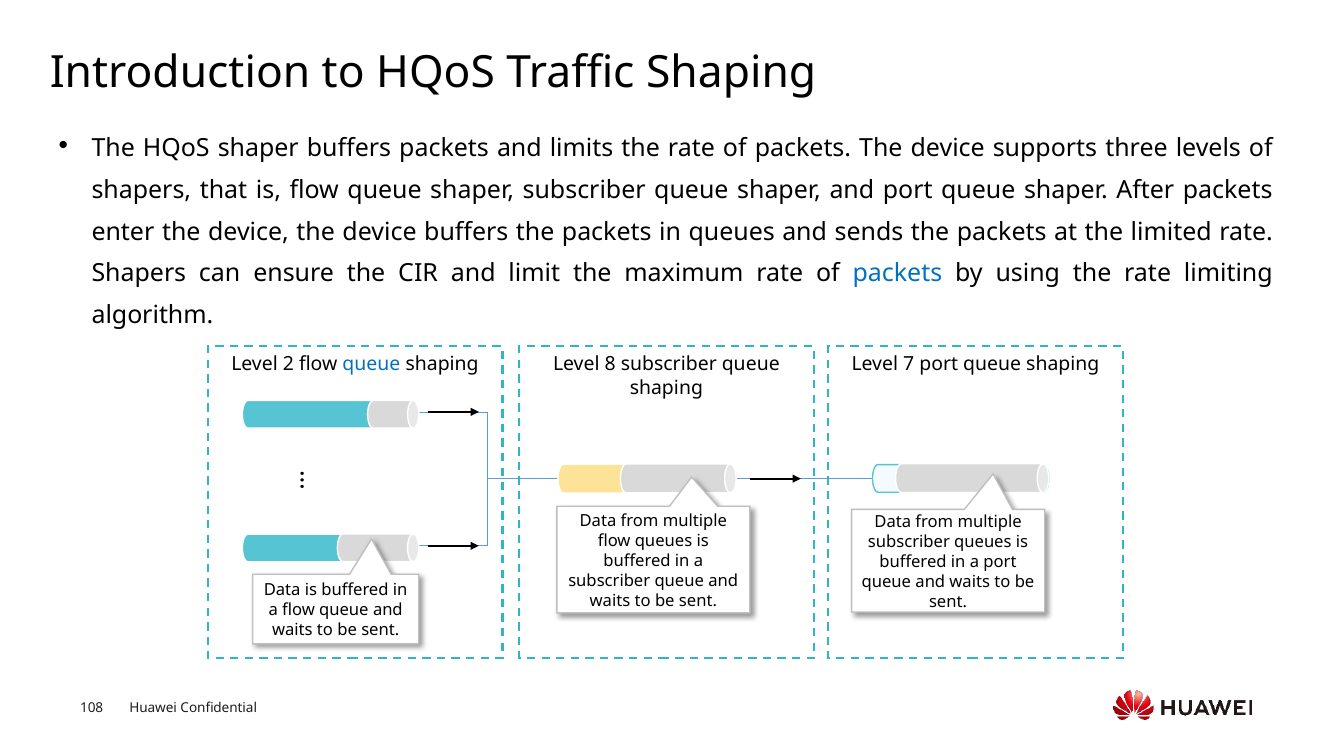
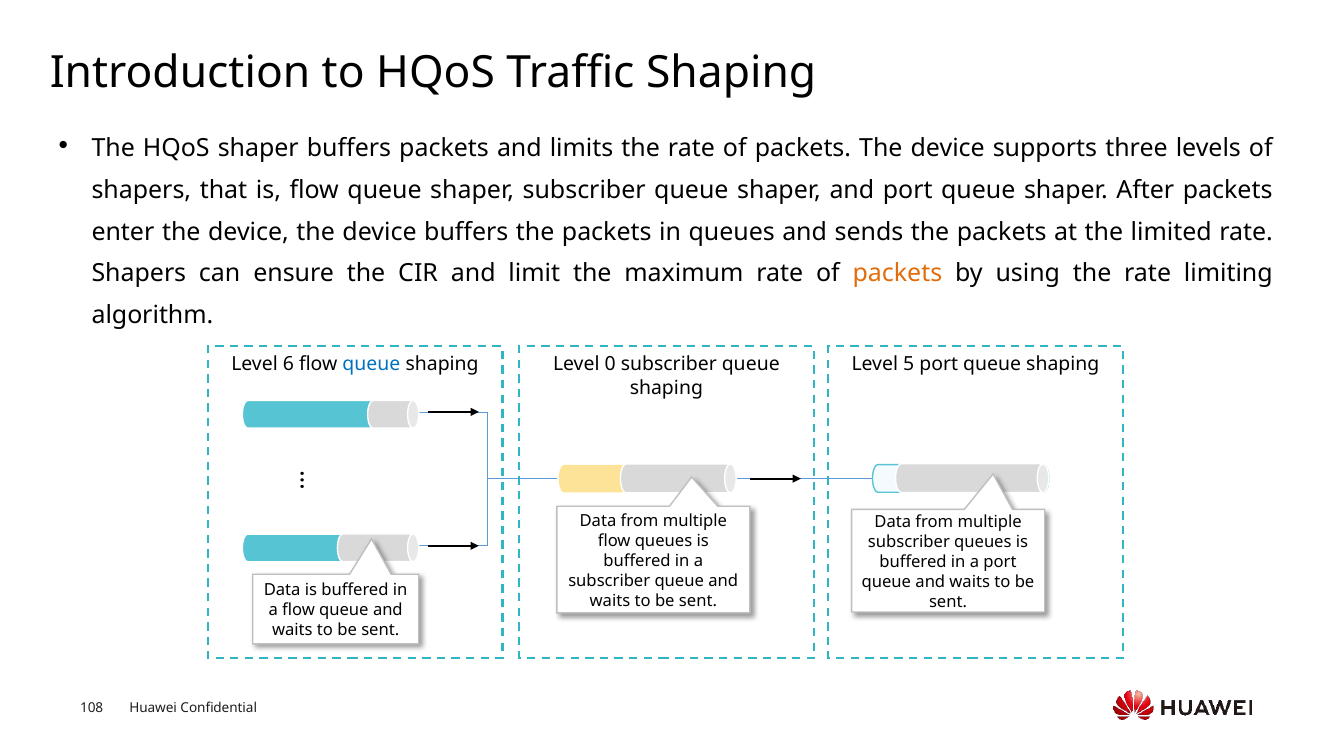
packets colour: blue -> orange (897, 274)
2: 2 -> 6 (288, 364)
8: 8 -> 0 (610, 364)
7: 7 -> 5 (909, 364)
